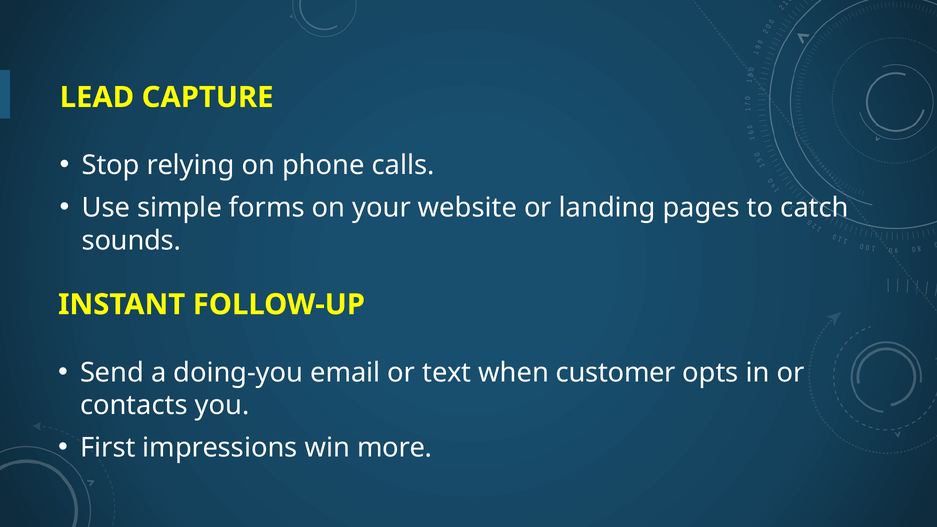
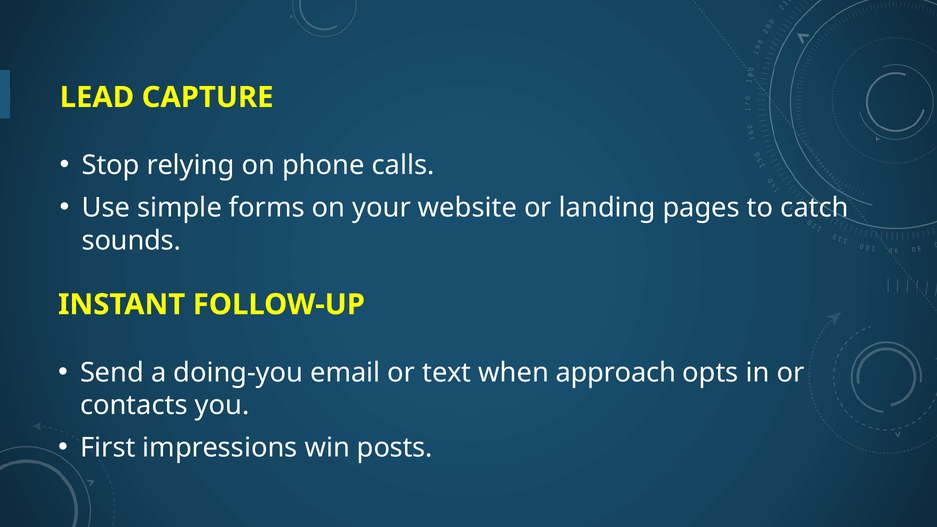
customer: customer -> approach (616, 373)
more: more -> posts (395, 448)
